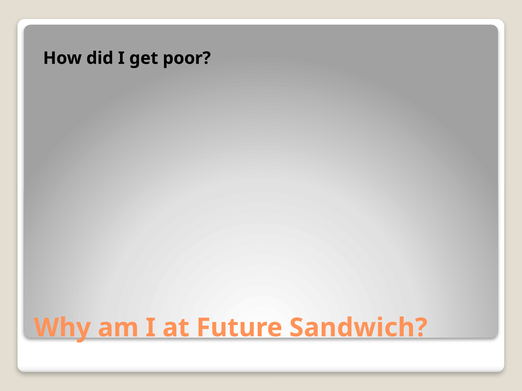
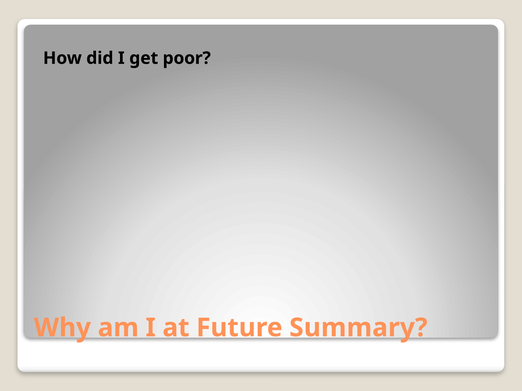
Sandwich: Sandwich -> Summary (358, 328)
